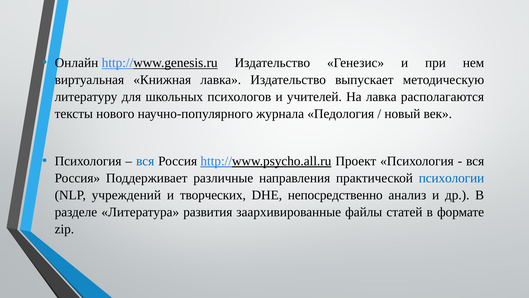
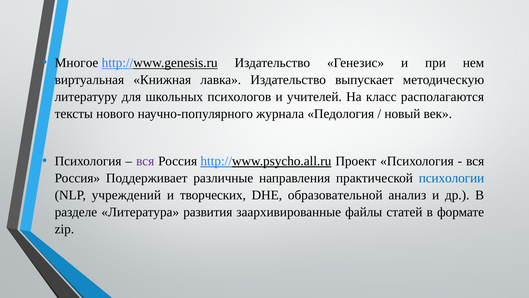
Онлайн: Онлайн -> Многое (77, 63)
На лавка: лавка -> класс (381, 97)
вся colour: blue -> purple (145, 161)
непосредственно: непосредственно -> образовательной (335, 195)
